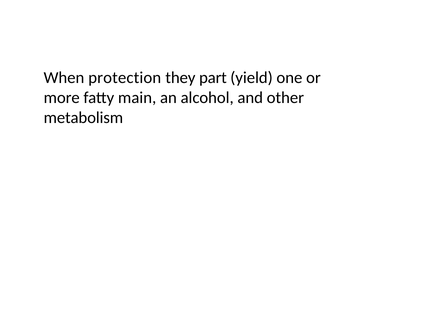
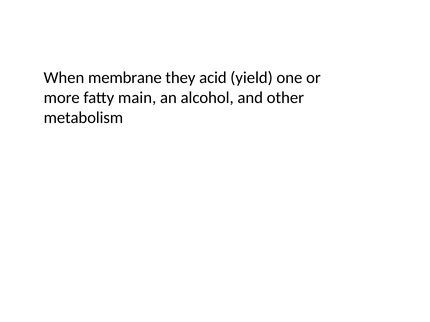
protection: protection -> membrane (125, 78)
part: part -> acid (213, 78)
